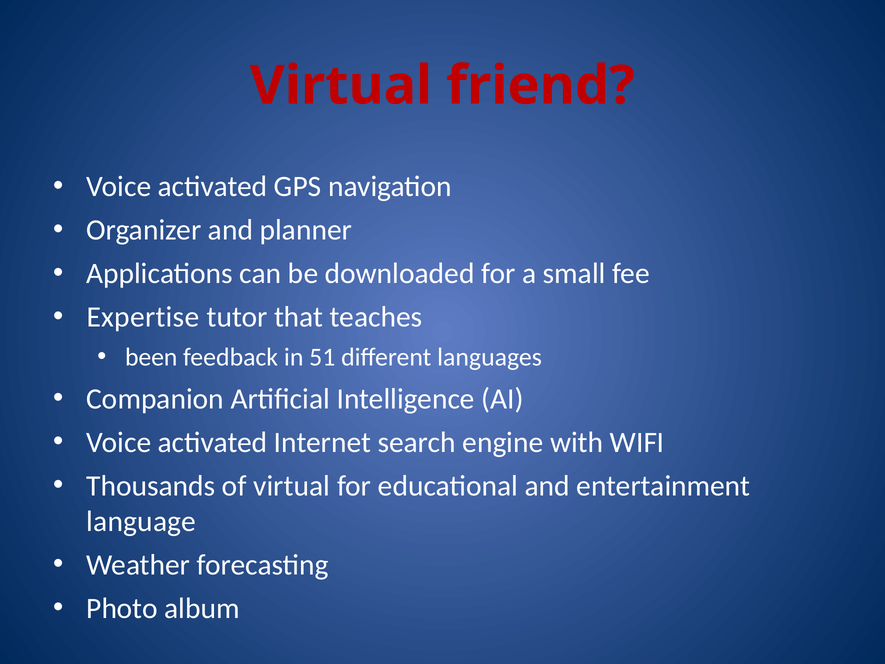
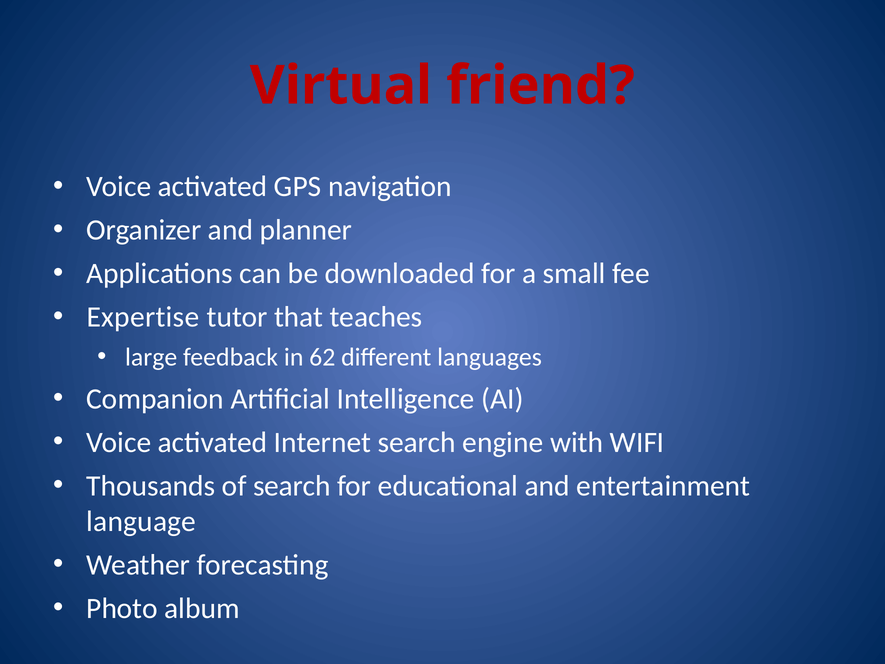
been: been -> large (151, 357)
51: 51 -> 62 (322, 357)
of virtual: virtual -> search (292, 486)
